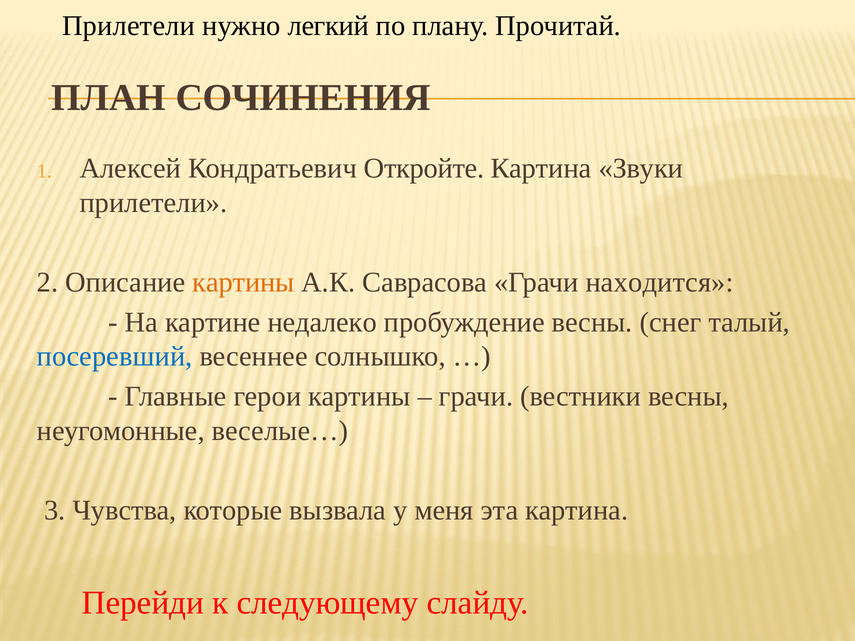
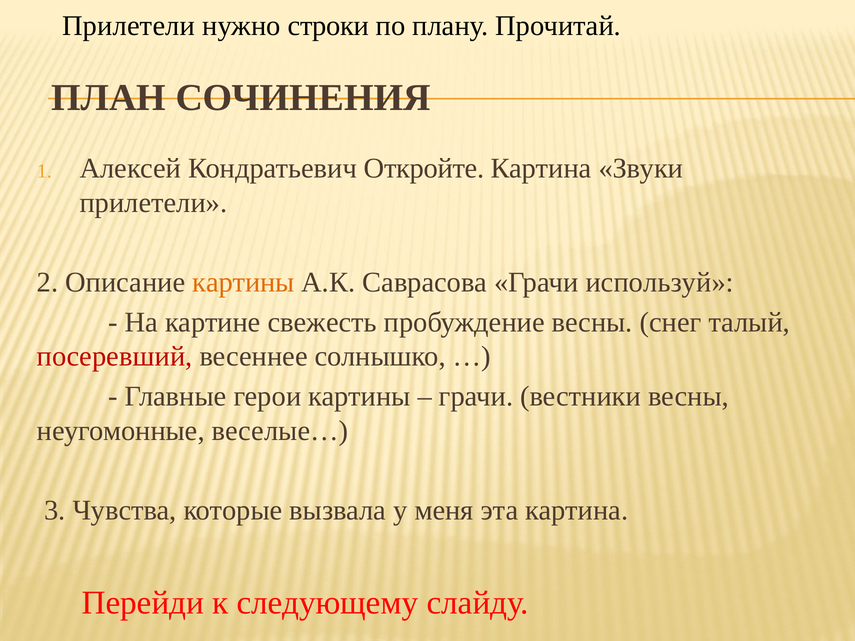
легкий: легкий -> строки (328, 26)
находится: находится -> используй (660, 283)
недалеко: недалеко -> свежесть (322, 322)
посеревший colour: blue -> red (115, 357)
